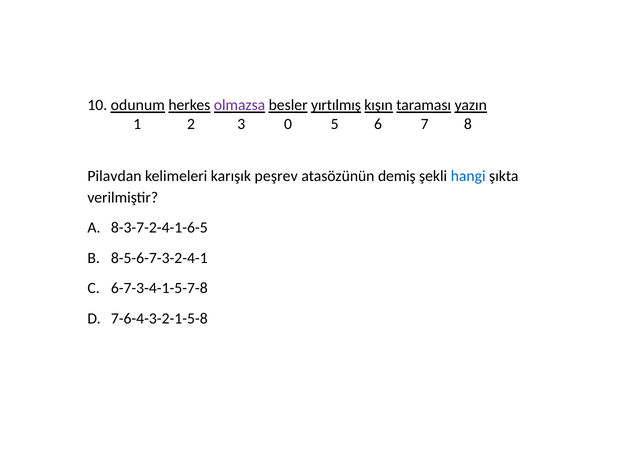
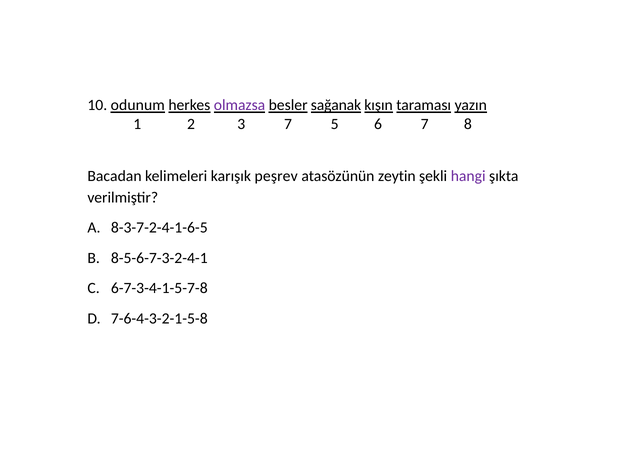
yırtılmış: yırtılmış -> sağanak (336, 105)
3 0: 0 -> 7 (288, 124)
Pilavdan: Pilavdan -> Bacadan (115, 176)
demiş: demiş -> zeytin (397, 176)
hangi colour: blue -> purple (468, 176)
